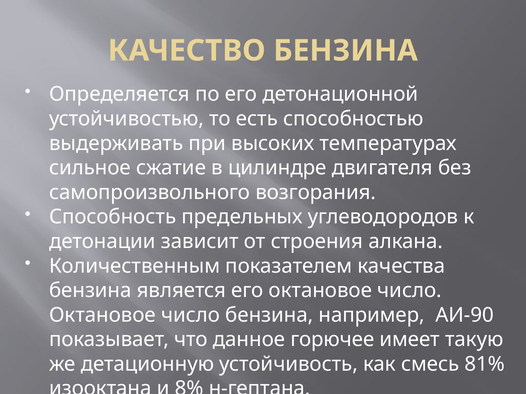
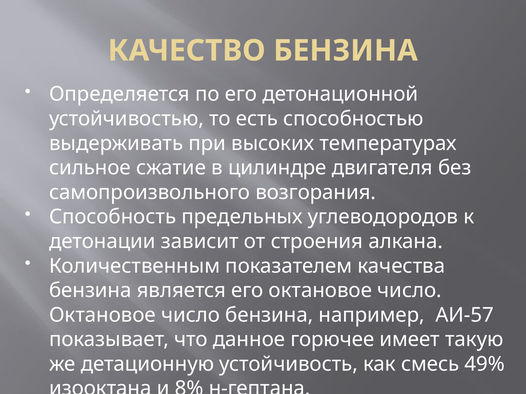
АИ-90: АИ-90 -> АИ-57 (465, 315)
81%: 81% -> 49% (485, 365)
